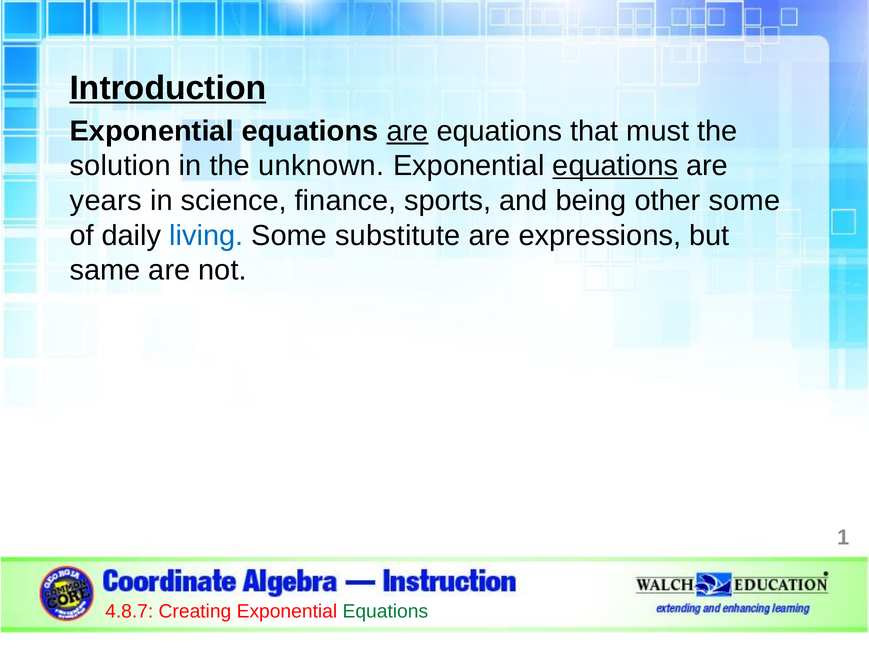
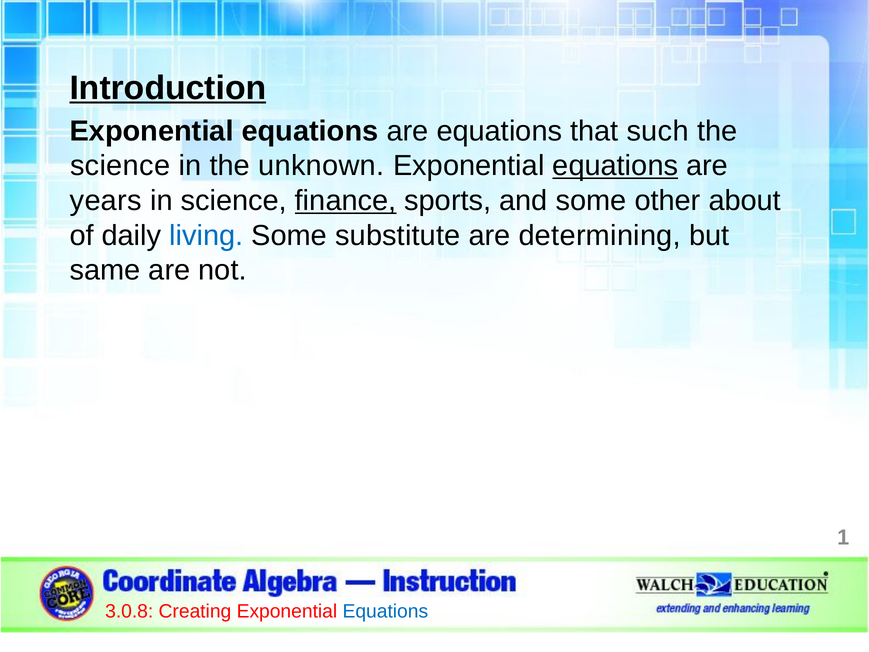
are underline: present -> none (408, 131)
must: must -> such (658, 131)
solution: solution -> science (120, 166)
finance underline: none -> present (346, 201)
and being: being -> some (591, 201)
other some: some -> about (745, 201)
expressions: expressions -> determining (600, 235)
4.8.7: 4.8.7 -> 3.0.8 (129, 611)
Equations colour: green -> blue (385, 611)
